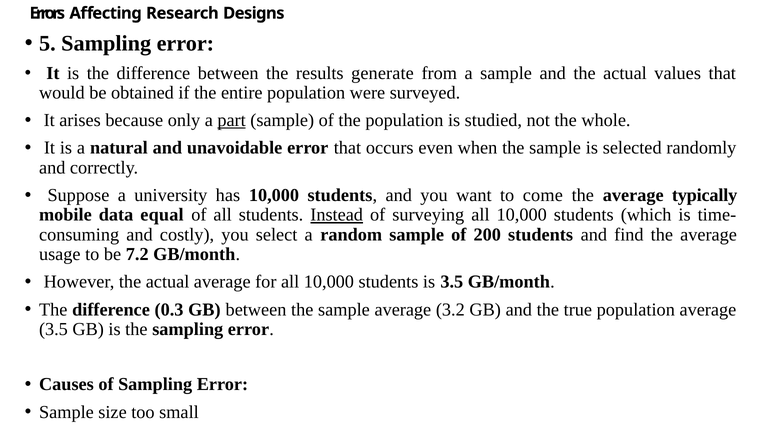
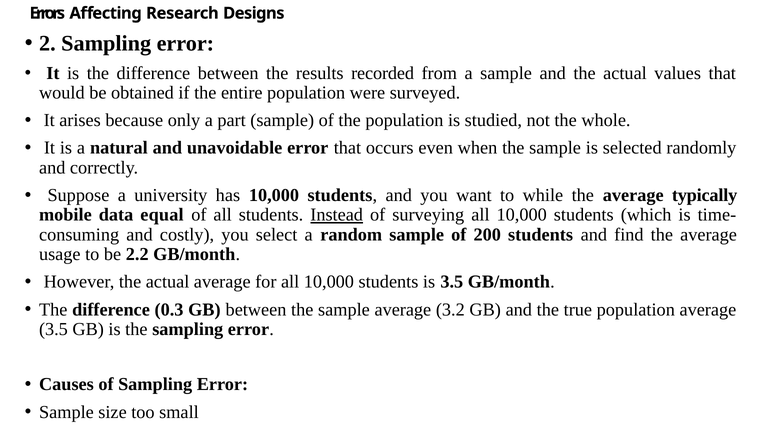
5: 5 -> 2 (47, 43)
generate: generate -> recorded (383, 73)
part underline: present -> none (232, 120)
come: come -> while (543, 196)
7.2: 7.2 -> 2.2 (137, 255)
